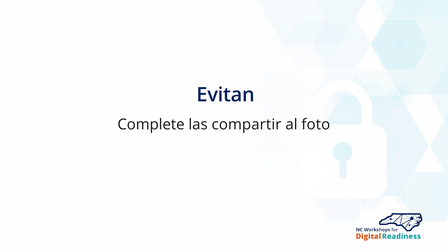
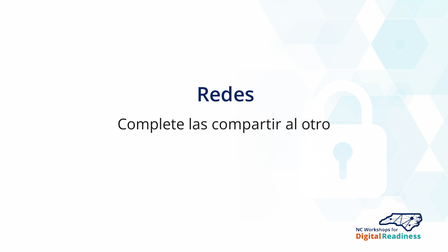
Evitan: Evitan -> Redes (226, 95)
foto: foto -> otro (316, 124)
